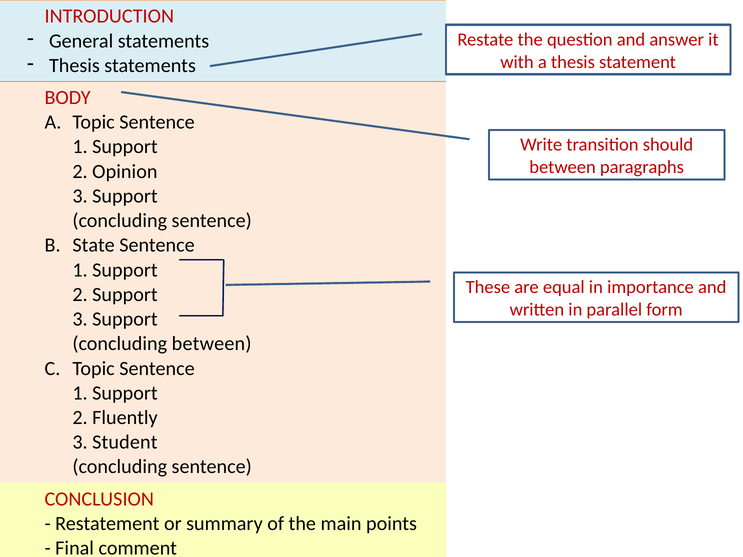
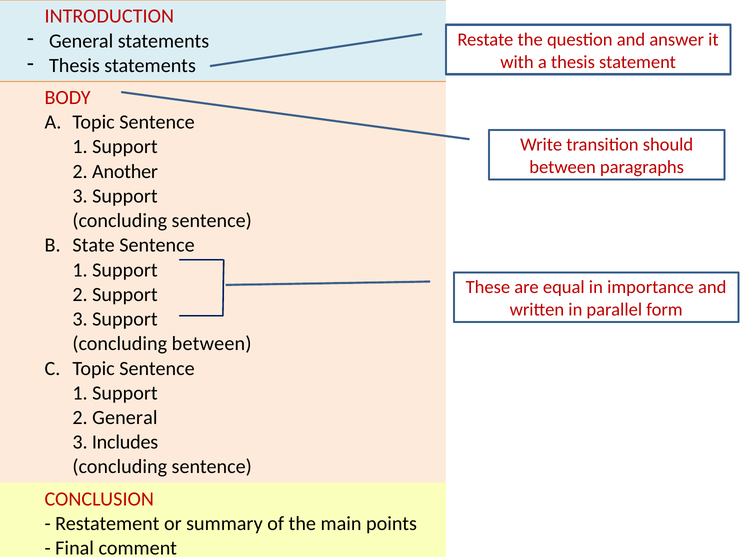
Opinion: Opinion -> Another (125, 172)
2 Fluently: Fluently -> General (125, 418)
Student: Student -> Includes (125, 442)
